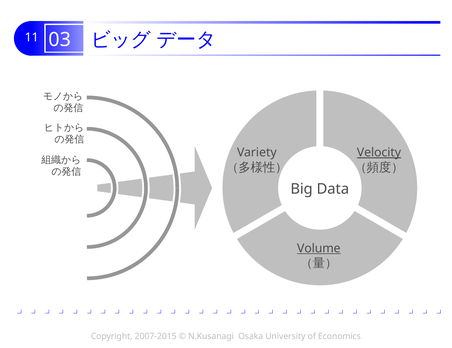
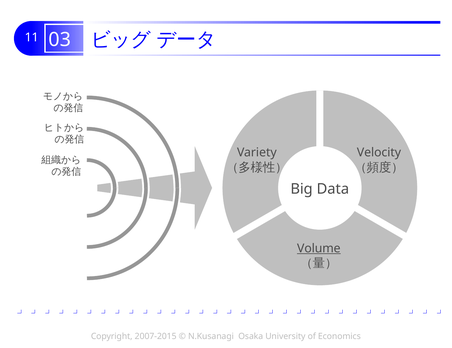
Velocity underline: present -> none (379, 152)
